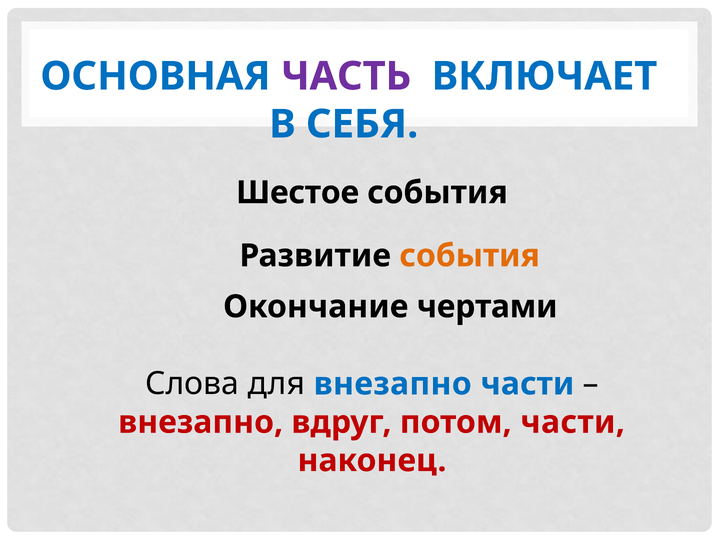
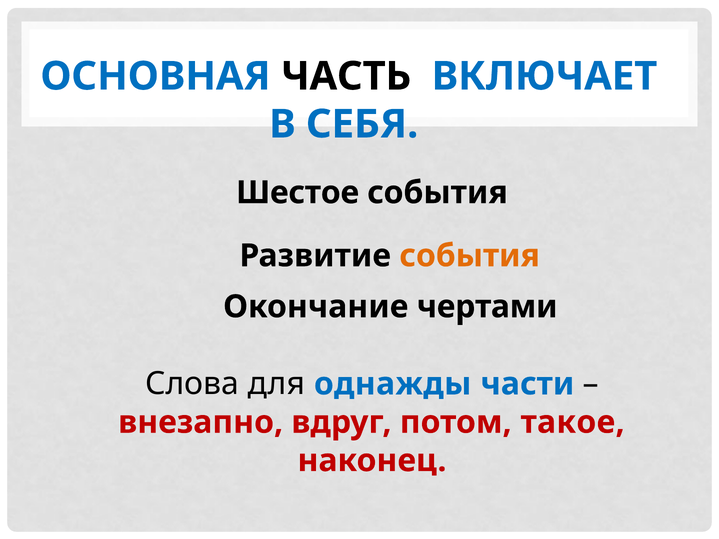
ЧАСТЬ colour: purple -> black (346, 76)
для внезапно: внезапно -> однажды (393, 384)
потом части: части -> такое (573, 422)
